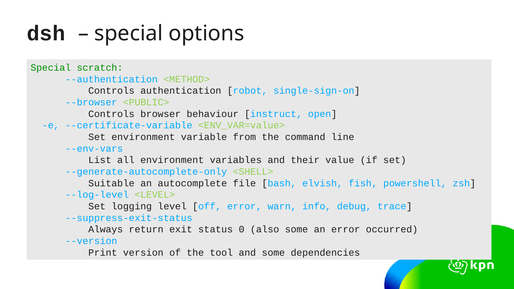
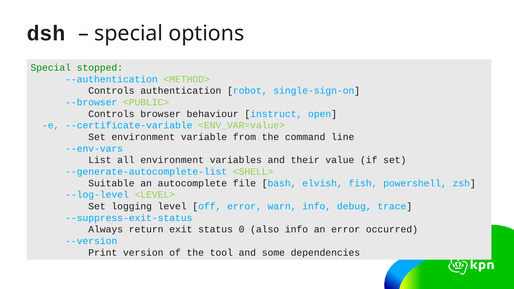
scratch: scratch -> stopped (100, 68)
--generate-autocomplete-only: --generate-autocomplete-only -> --generate-autocomplete-list (146, 172)
also some: some -> info (296, 230)
